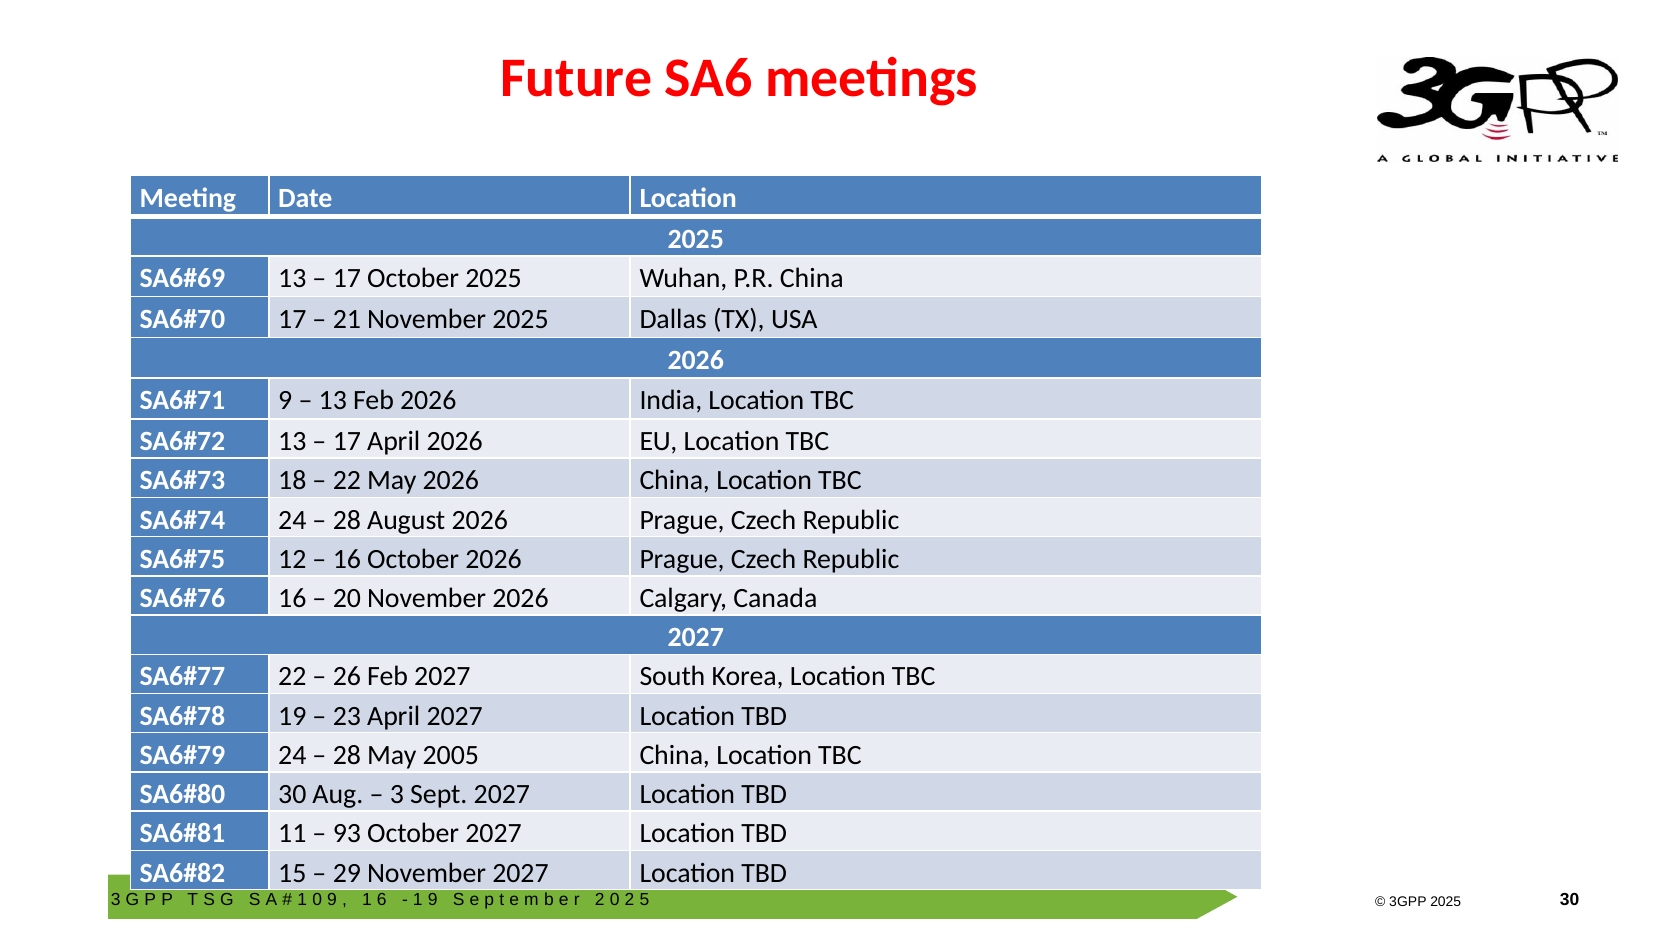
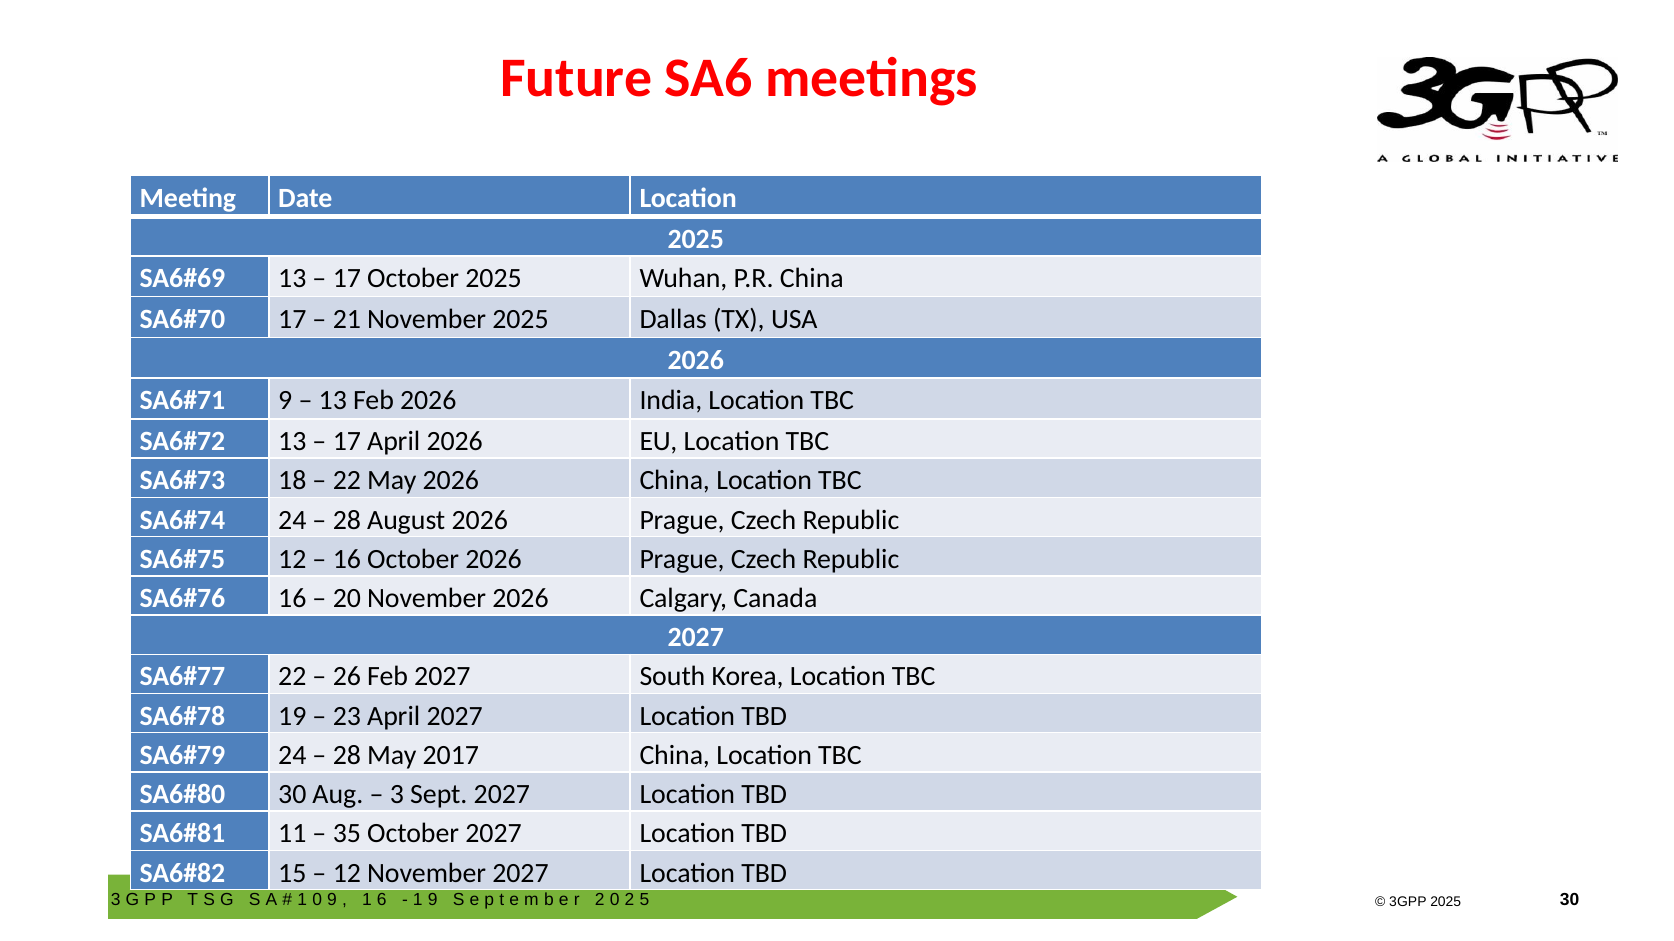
2005: 2005 -> 2017 (451, 756)
93: 93 -> 35 (347, 834)
29: 29 -> 12 (347, 873)
